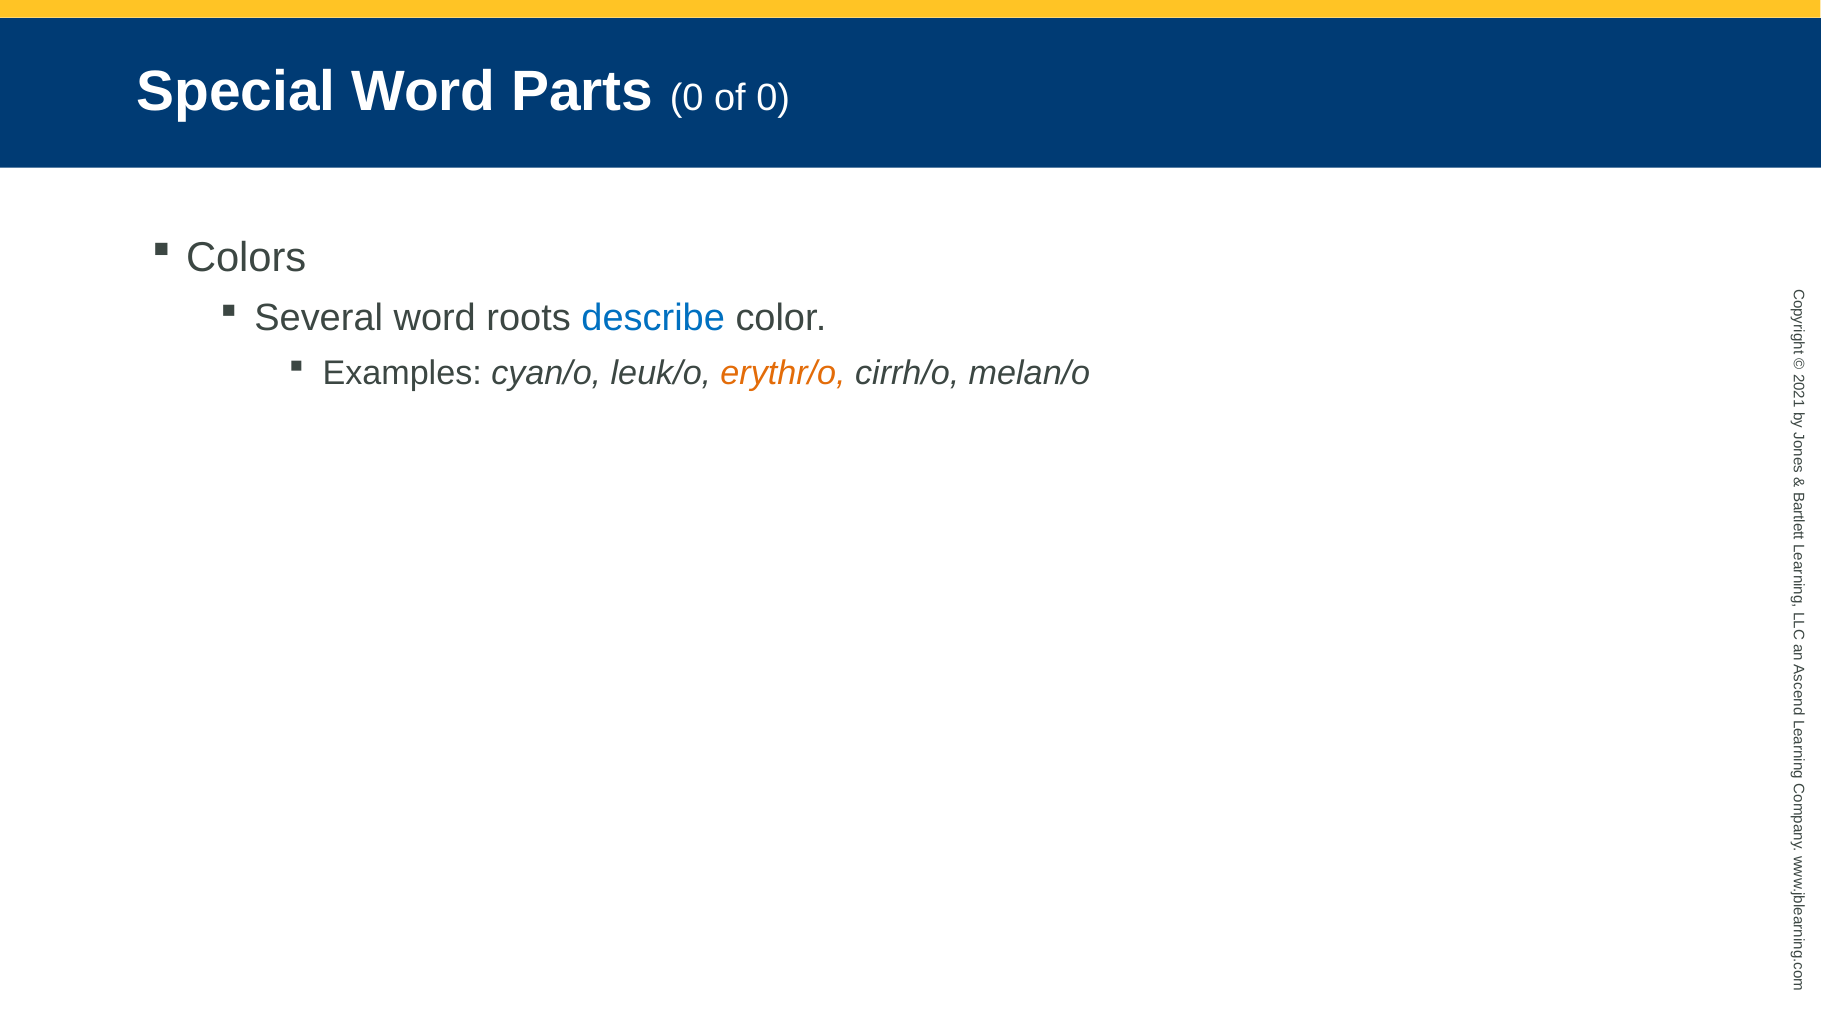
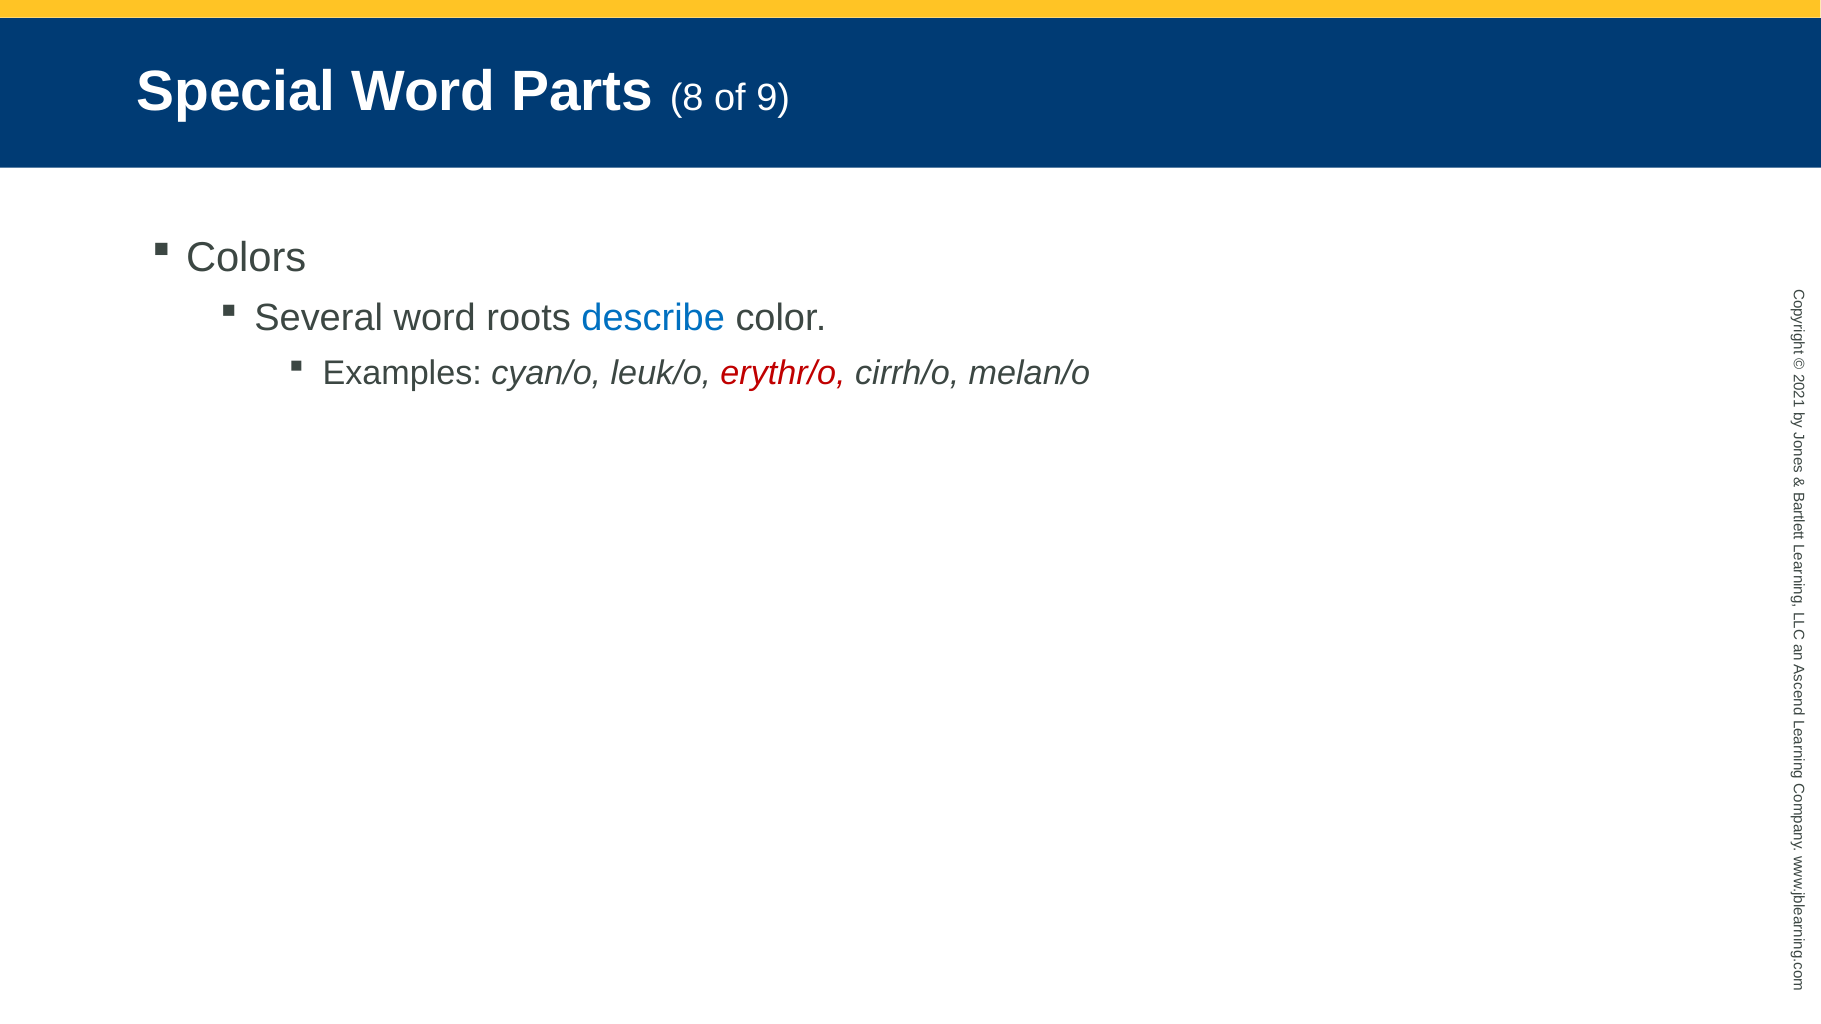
Parts 0: 0 -> 8 (687, 98)
of 0: 0 -> 9 (773, 98)
erythr/o colour: orange -> red (783, 373)
